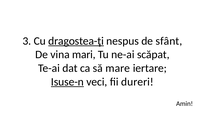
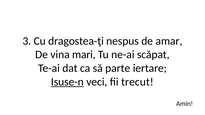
dragostea-ţi underline: present -> none (76, 41)
sfânt: sfânt -> amar (169, 41)
mare: mare -> parte (118, 68)
dureri: dureri -> trecut (137, 82)
